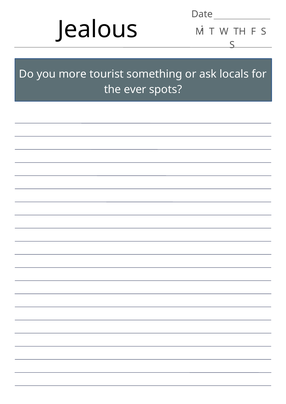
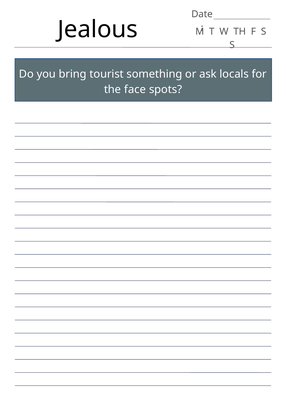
more: more -> bring (73, 74)
ever: ever -> face (135, 90)
